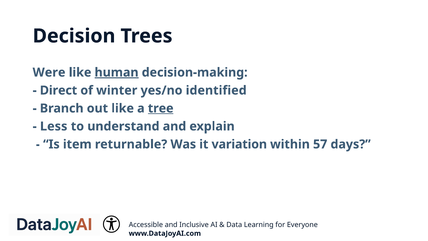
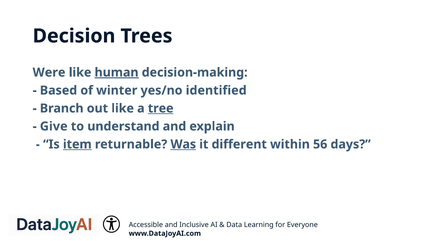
Direct: Direct -> Based (59, 90)
Less: Less -> Give (54, 126)
item underline: none -> present (77, 144)
Was underline: none -> present (183, 144)
variation: variation -> different (239, 144)
57: 57 -> 56 (320, 144)
